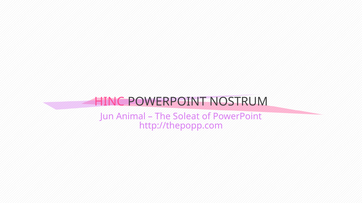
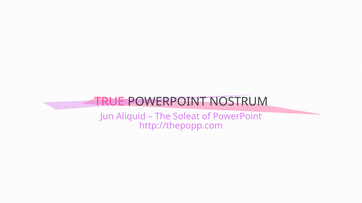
HINC: HINC -> TRUE (109, 102)
Animal: Animal -> Aliquid (131, 117)
